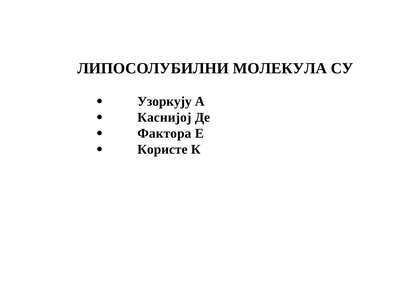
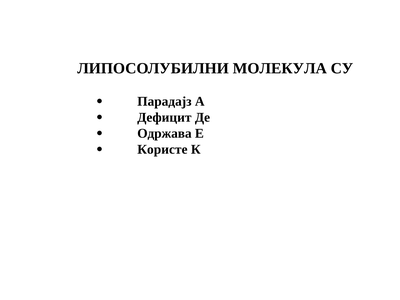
Узоркују: Узоркују -> Парадајз (164, 102)
Каснијој: Каснијој -> Дефицит (164, 118)
Фактора: Фактора -> Одржава (164, 134)
